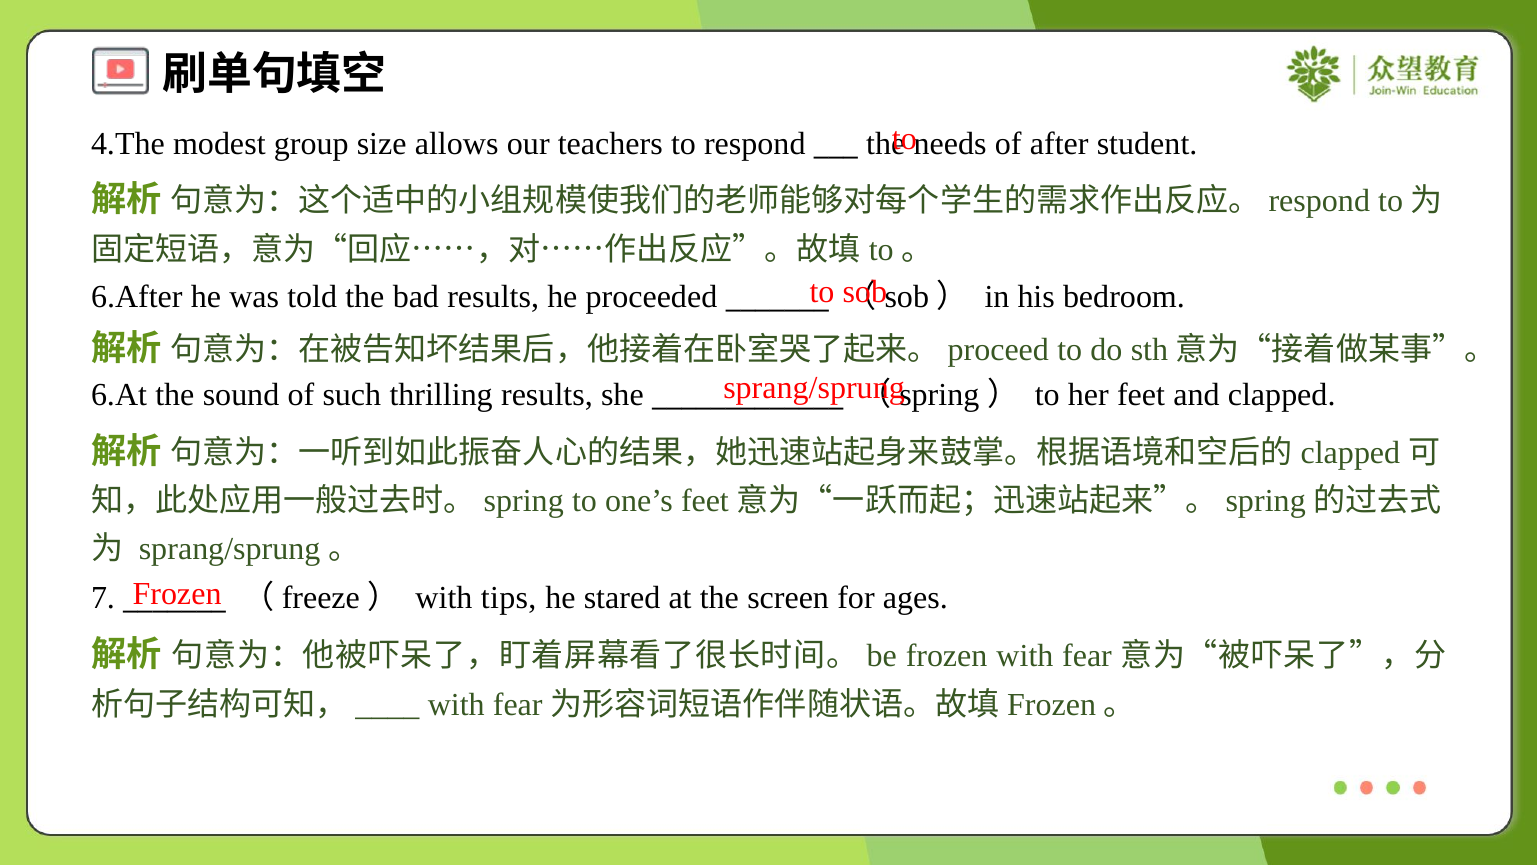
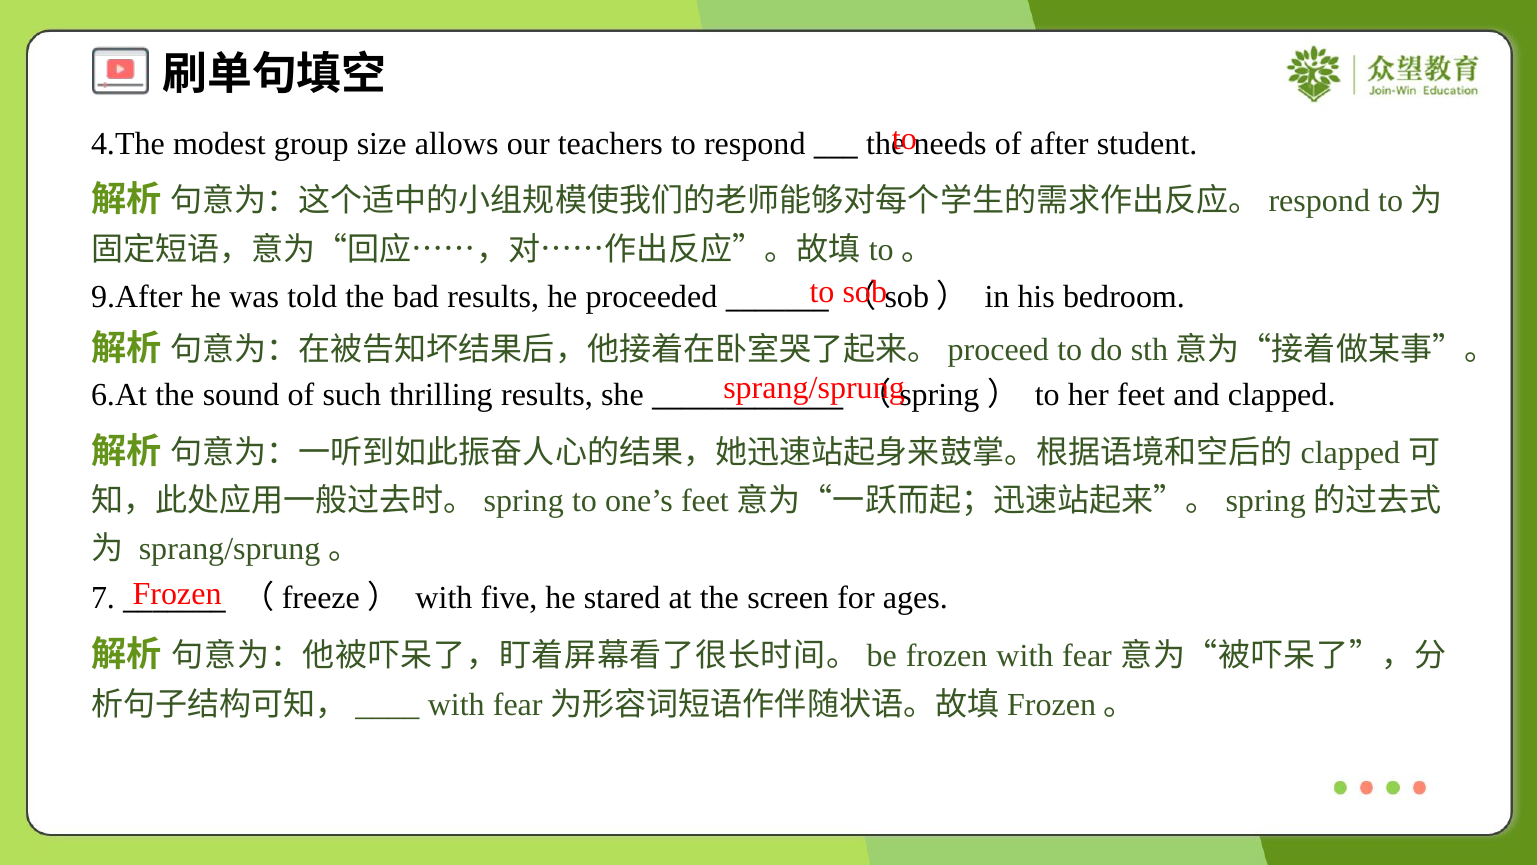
6.After: 6.After -> 9.After (137, 297)
tips: tips -> five (509, 598)
